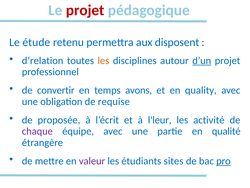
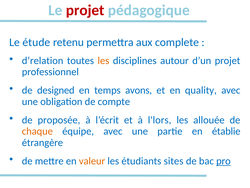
disposent: disposent -> complete (177, 42)
d’un underline: present -> none (202, 61)
convertir: convertir -> designed (56, 90)
requise: requise -> compte (114, 101)
l'leur: l'leur -> l'lors (160, 120)
activité: activité -> allouée (209, 120)
chaque colour: purple -> orange (37, 131)
qualité: qualité -> établie (226, 131)
valeur colour: purple -> orange (92, 161)
